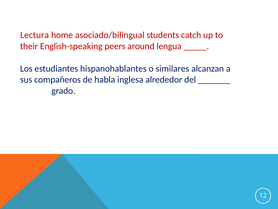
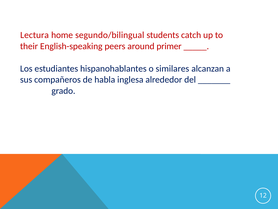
asociado/bilingual: asociado/bilingual -> segundo/bilingual (110, 35)
lengua: lengua -> primer (169, 46)
